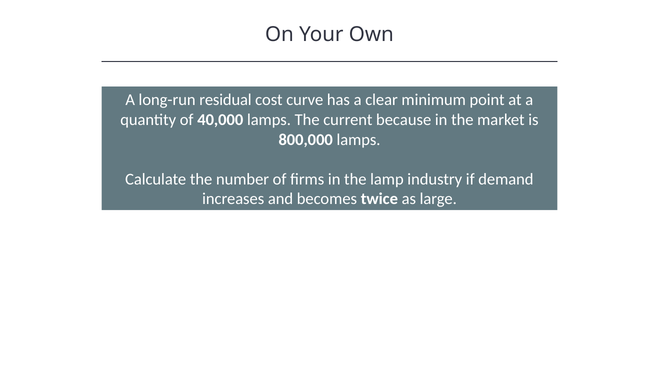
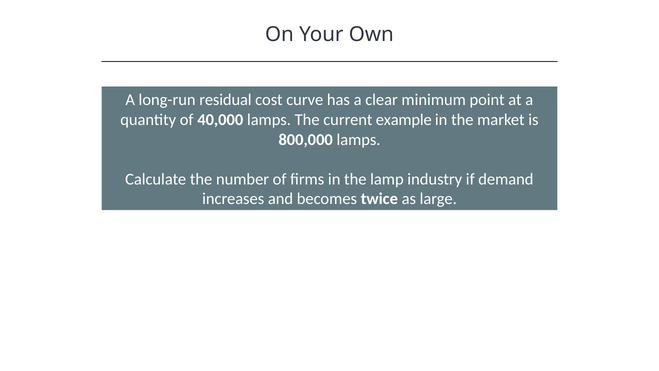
because: because -> example (404, 120)
